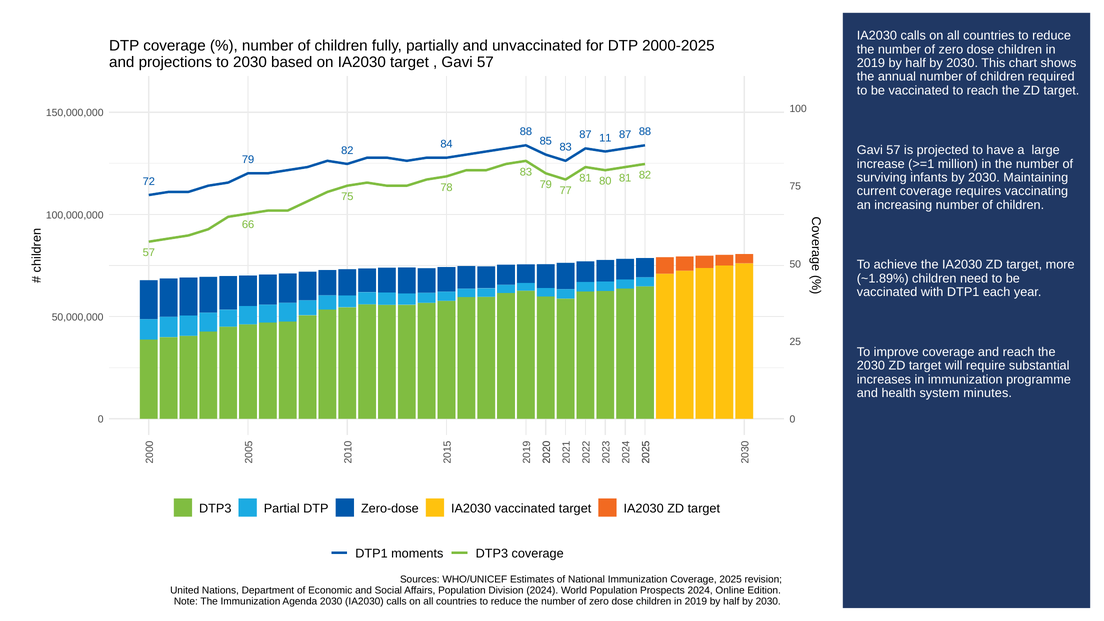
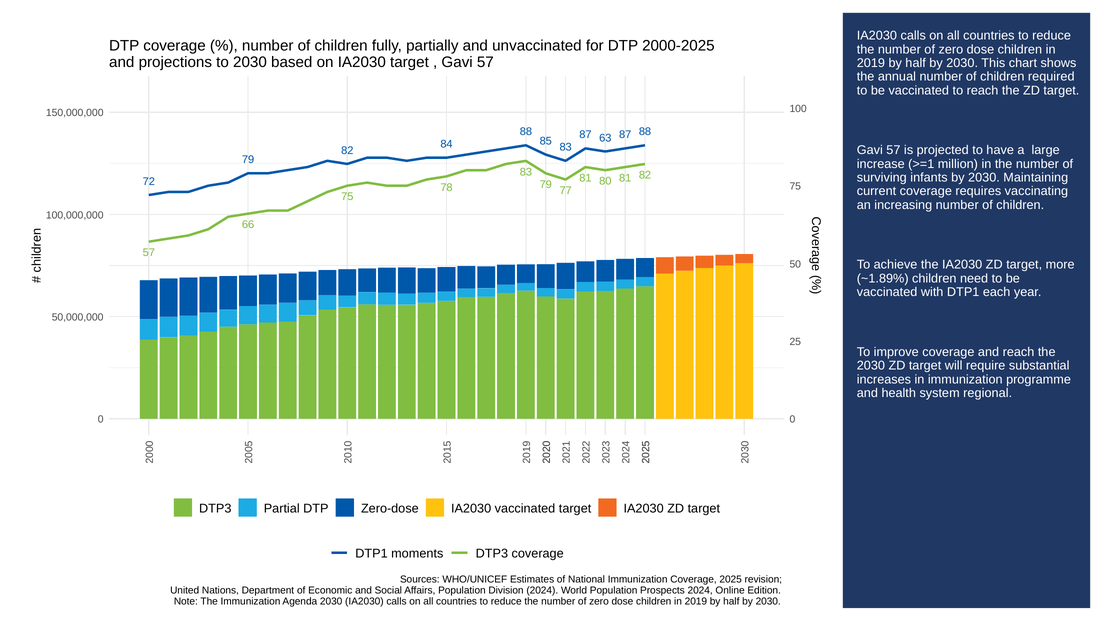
11: 11 -> 63 (605, 138)
minutes: minutes -> regional (988, 393)
